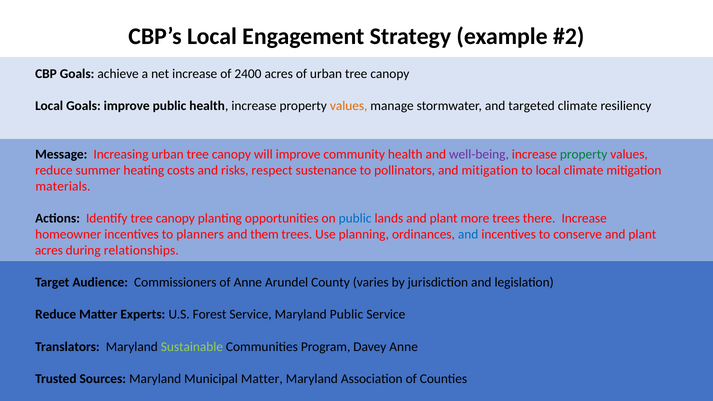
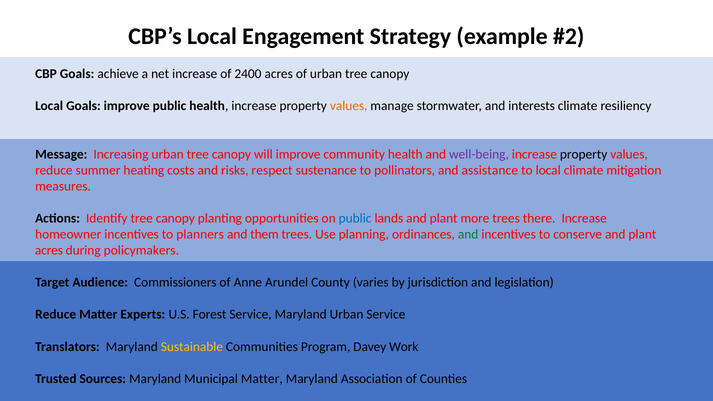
targeted: targeted -> interests (532, 106)
property colour: green -> black (584, 154)
and mitigation: mitigation -> assistance (490, 170)
materials: materials -> measures (63, 186)
and colour: blue -> green (468, 234)
relationships: relationships -> policymakers (141, 250)
Maryland Public: Public -> Urban (347, 315)
Sustainable colour: light green -> yellow (192, 347)
Davey Anne: Anne -> Work (404, 347)
